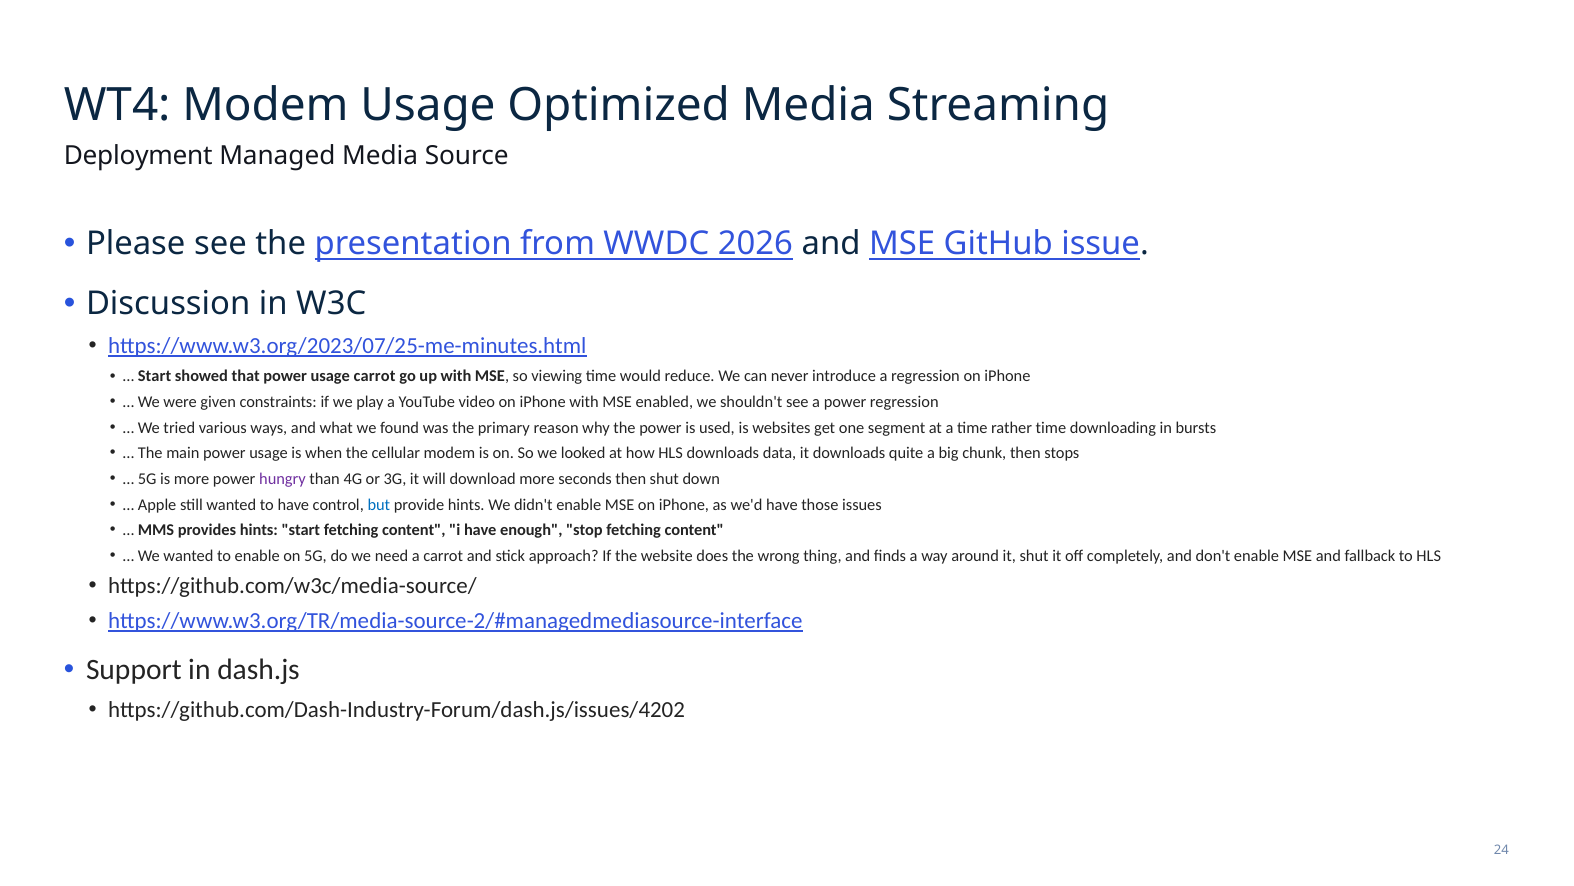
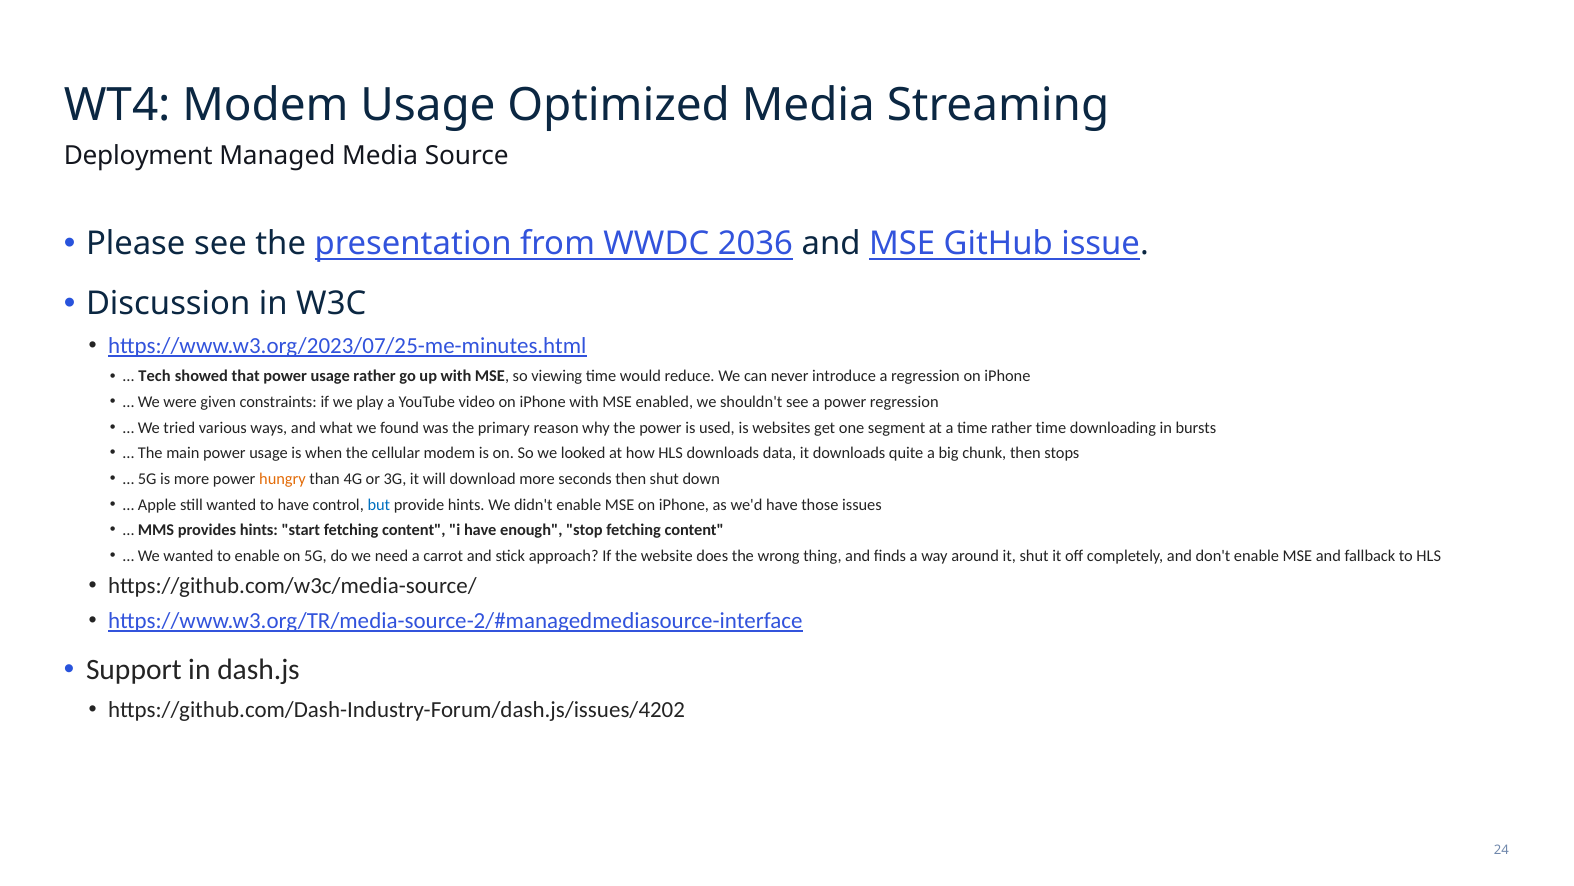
2026: 2026 -> 2036 (755, 244)
Start: Start -> Tech (155, 376)
usage carrot: carrot -> rather (375, 376)
hungry colour: purple -> orange (282, 479)
